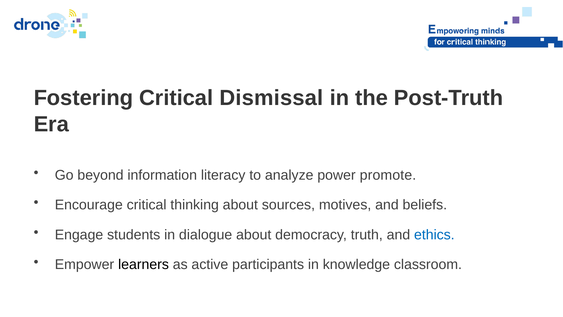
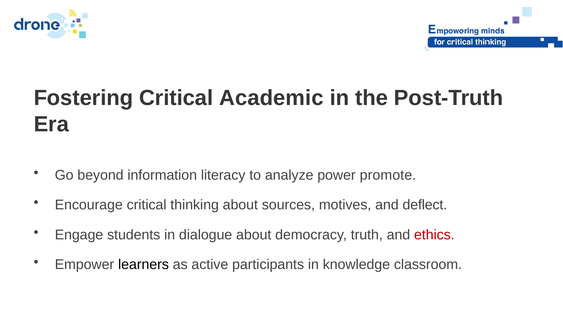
Dismissal: Dismissal -> Academic (271, 98)
beliefs: beliefs -> deflect (425, 205)
ethics colour: blue -> red (434, 234)
